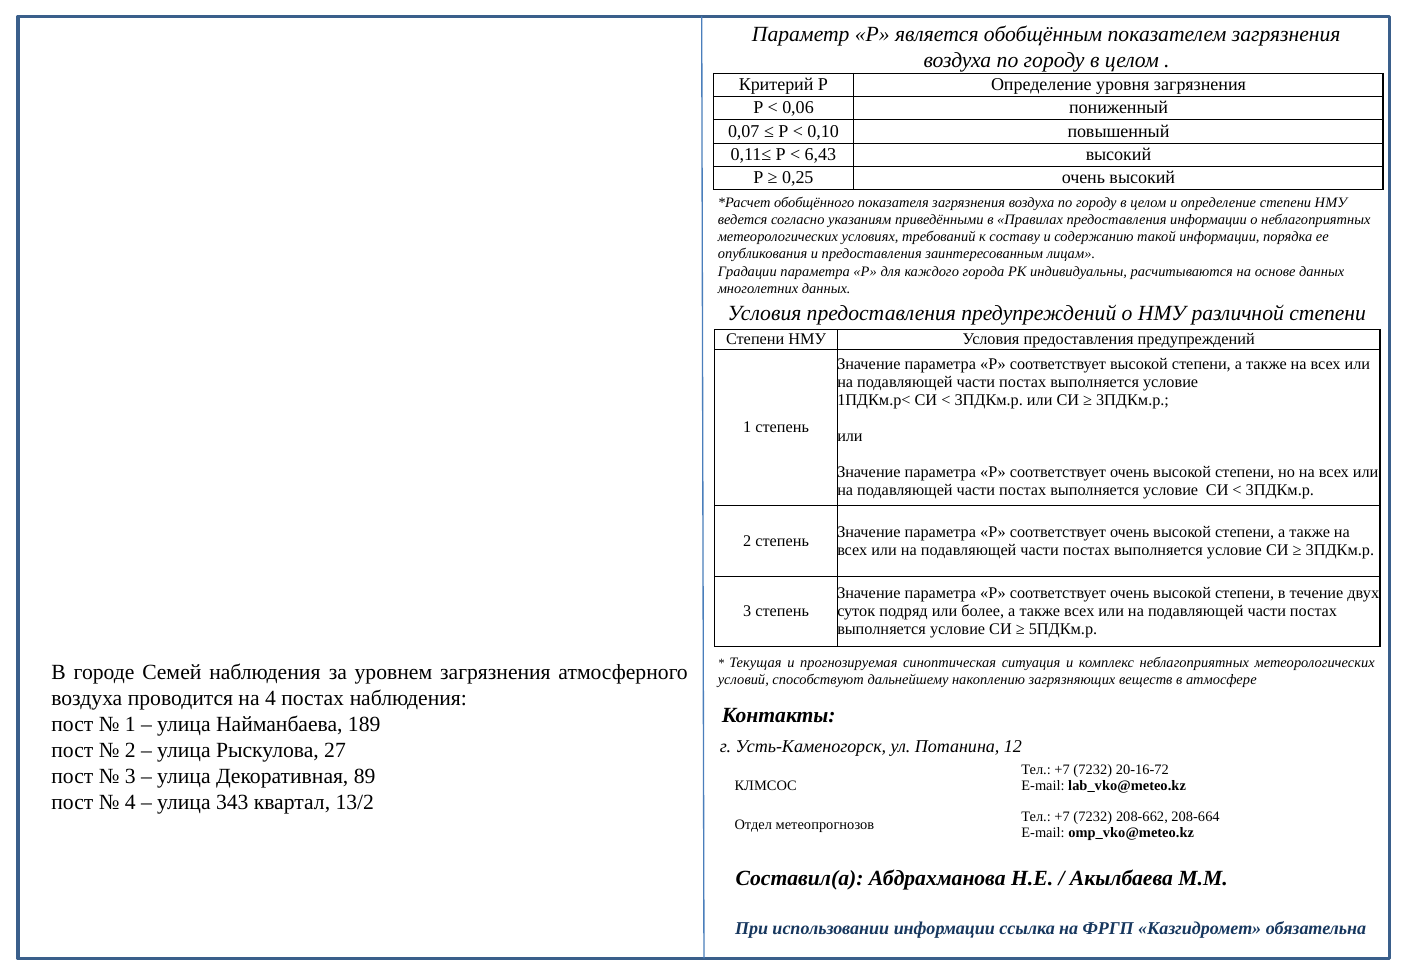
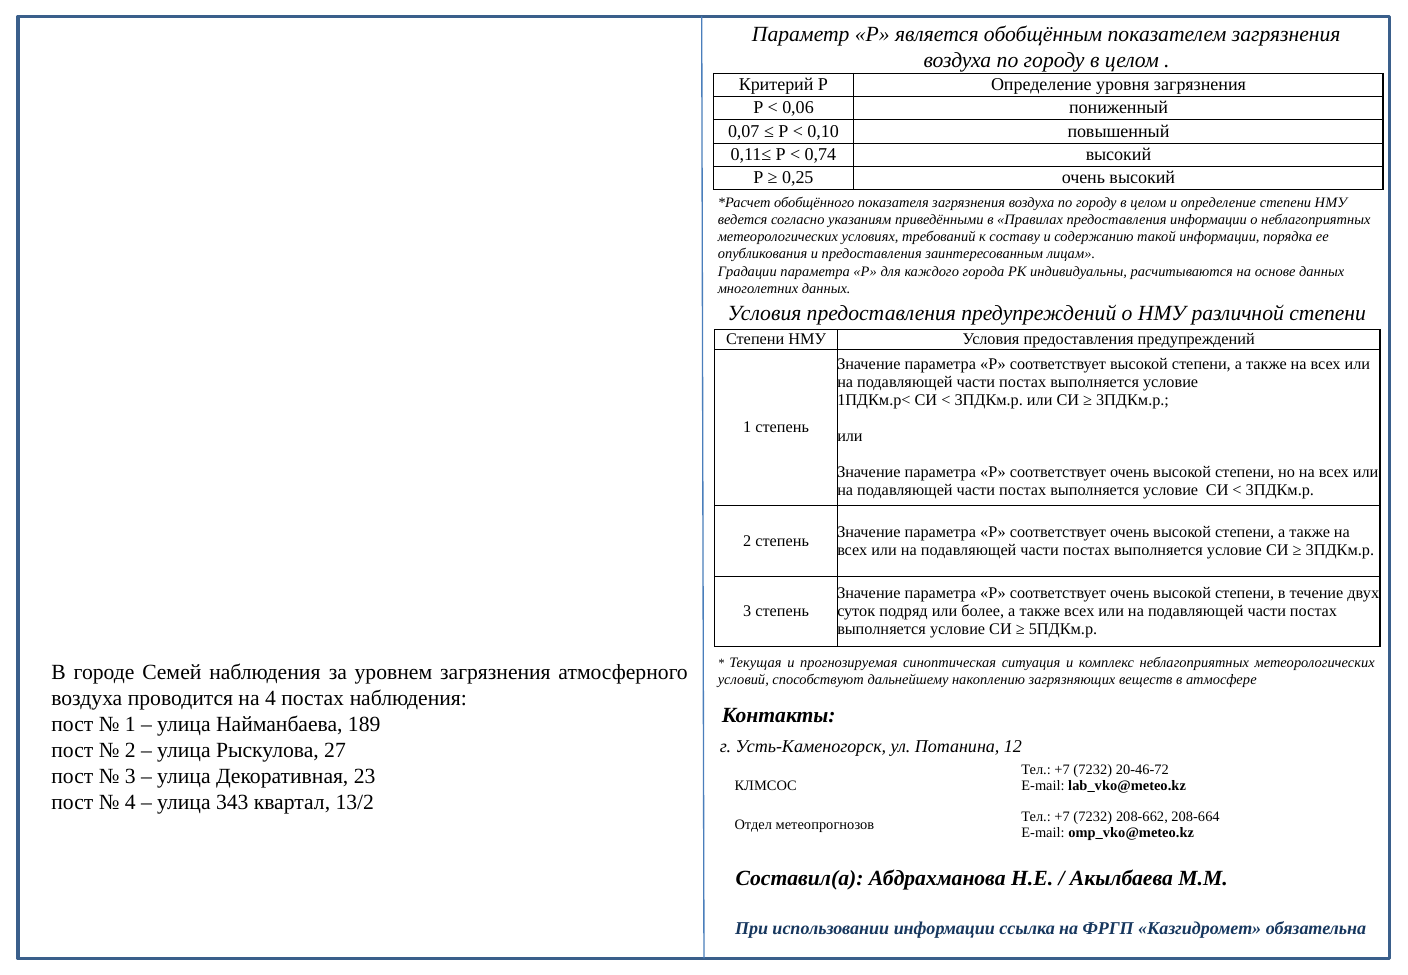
6,43: 6,43 -> 0,74 (820, 154)
20-16-72: 20-16-72 -> 20-46-72 (1142, 769)
89: 89 -> 23 (365, 776)
